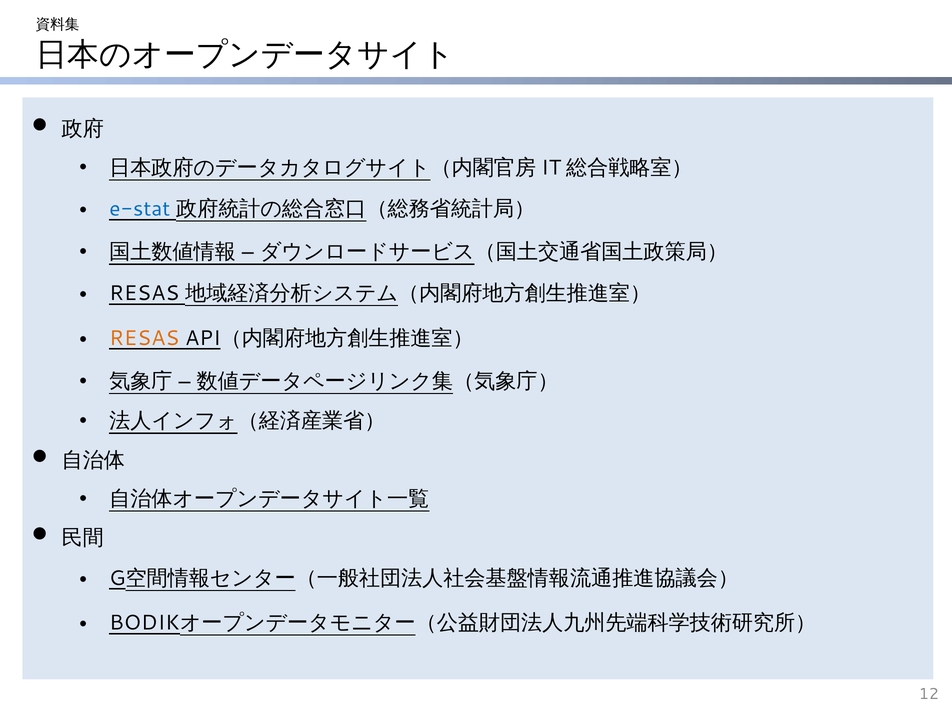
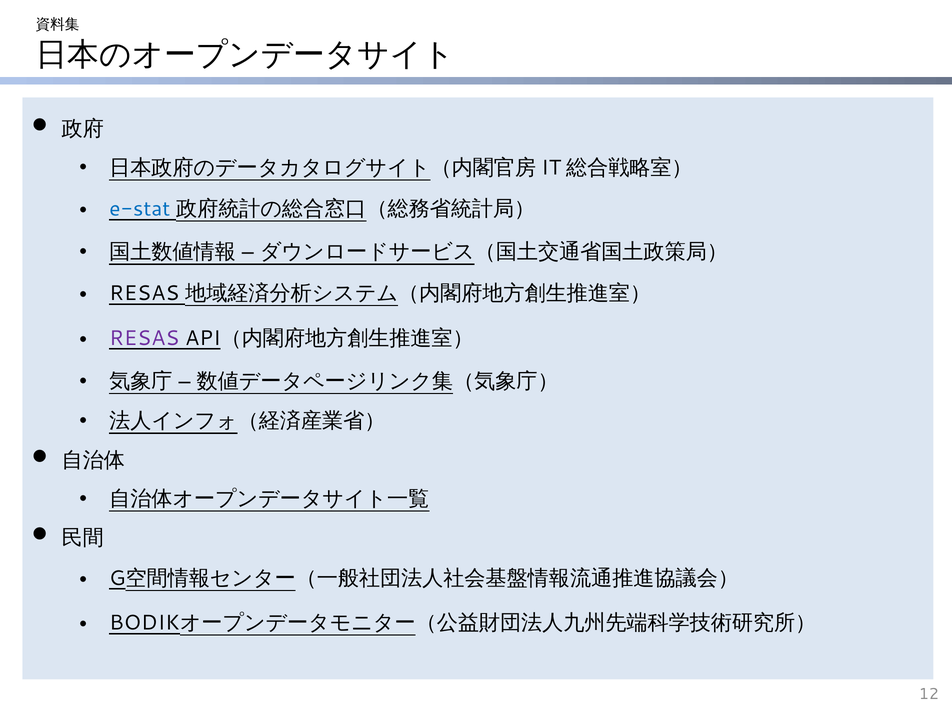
RESAS colour: orange -> purple (144, 338)
